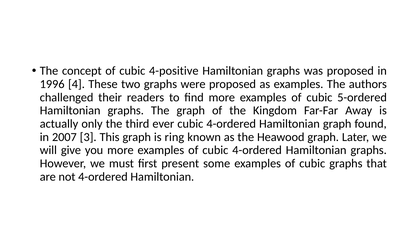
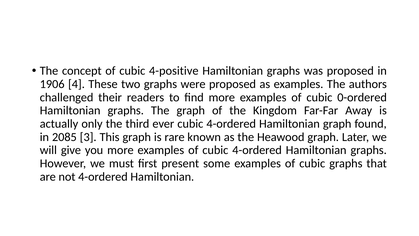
1996: 1996 -> 1906 (52, 84)
5-ordered: 5-ordered -> 0-ordered (362, 97)
2007: 2007 -> 2085 (64, 137)
ring: ring -> rare (175, 137)
